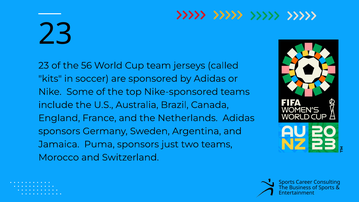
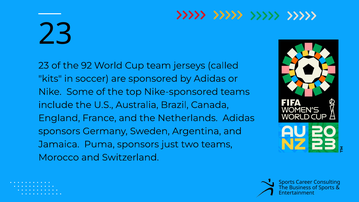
56: 56 -> 92 (86, 65)
